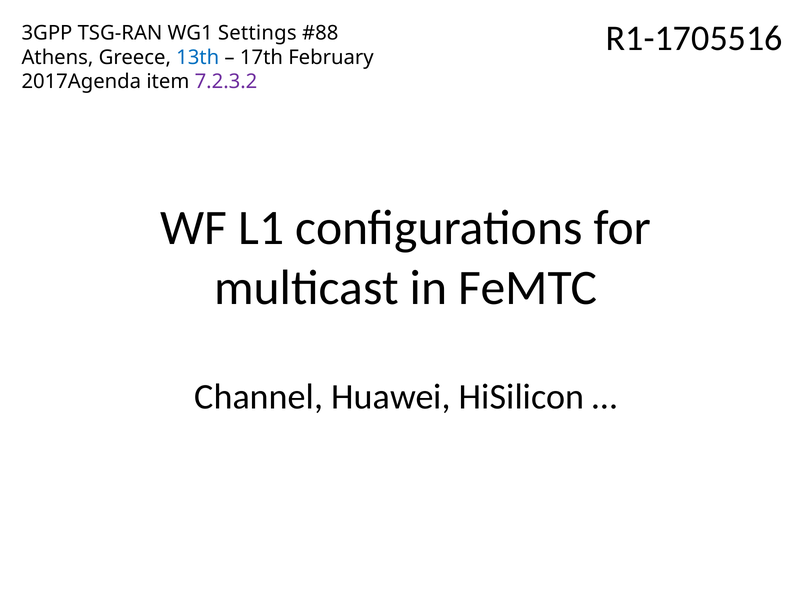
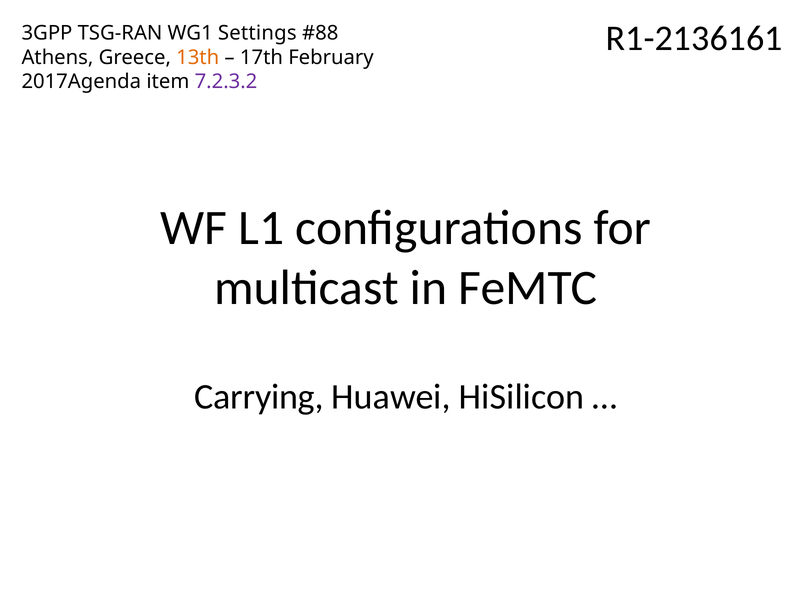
R1-1705516: R1-1705516 -> R1-2136161 (694, 38)
13th colour: blue -> orange (198, 57)
Channel: Channel -> Carrying (259, 397)
